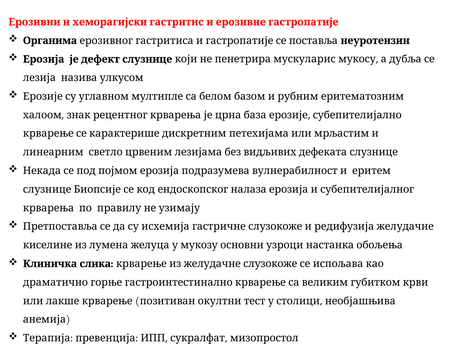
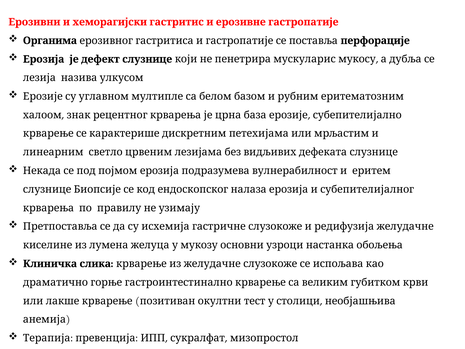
неуротензин: неуротензин -> перфорације (375, 41)
